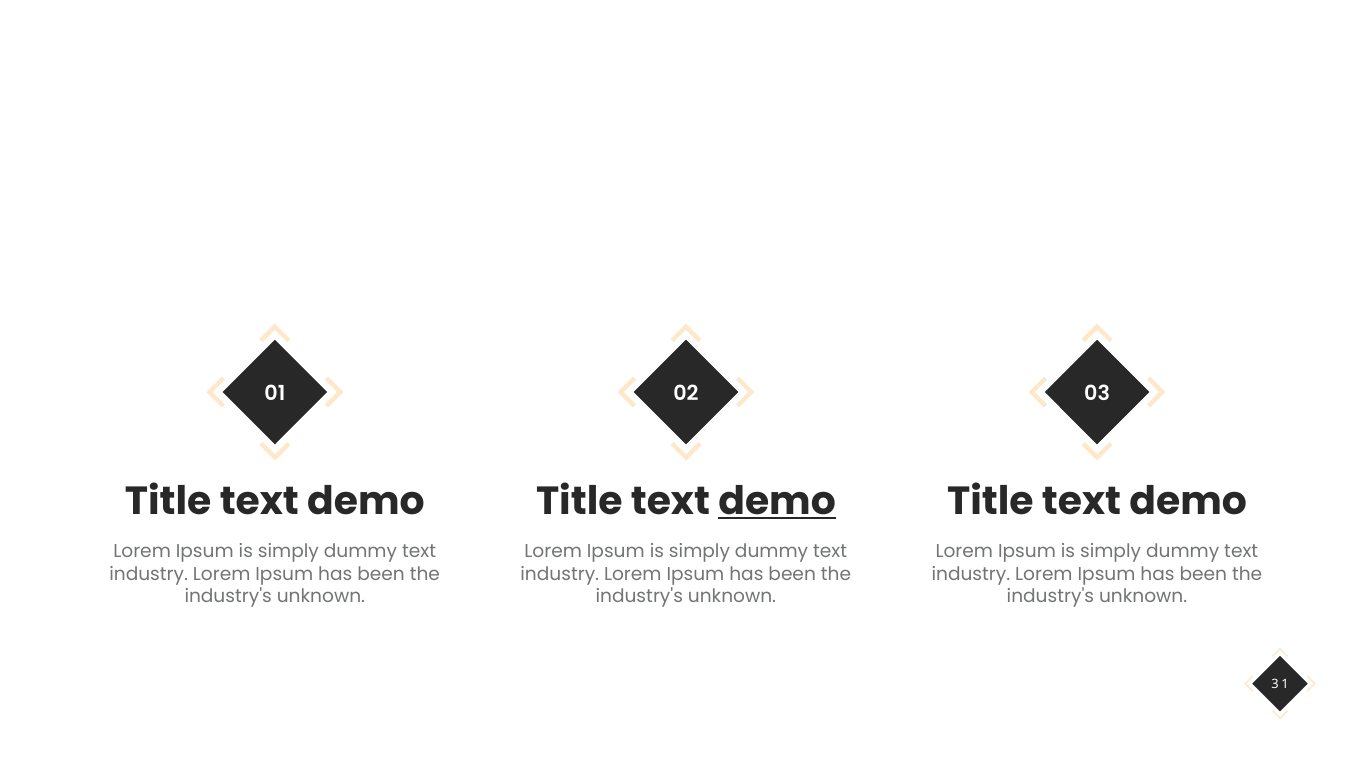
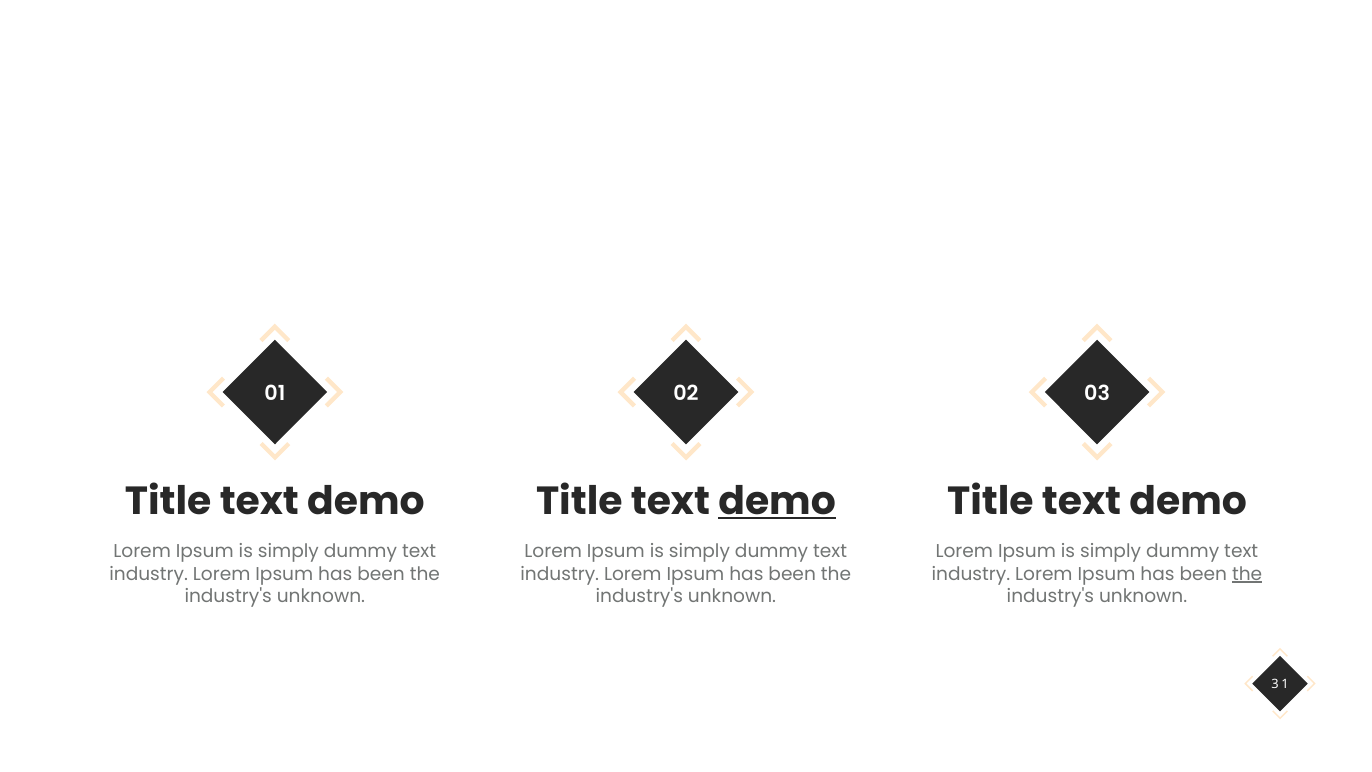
the underline: none -> present (1247, 574)
